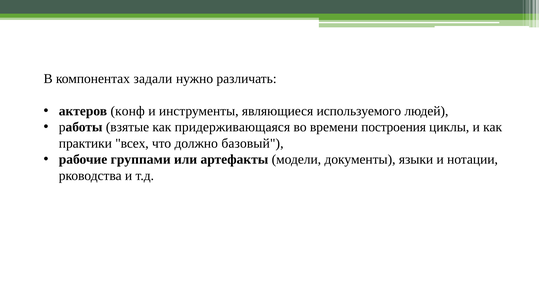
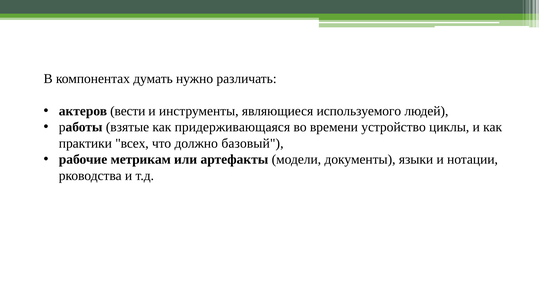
задали: задали -> думать (153, 79)
конф: конф -> вести (128, 111)
построения: построения -> устройство (394, 127)
группами: группами -> метрикам (141, 160)
